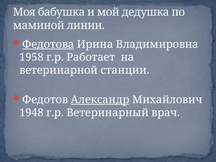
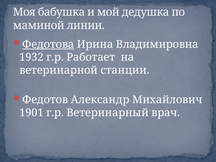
1958: 1958 -> 1932 (31, 57)
Александр underline: present -> none (100, 100)
1948: 1948 -> 1901 (31, 113)
